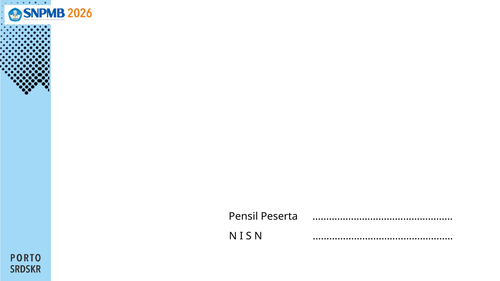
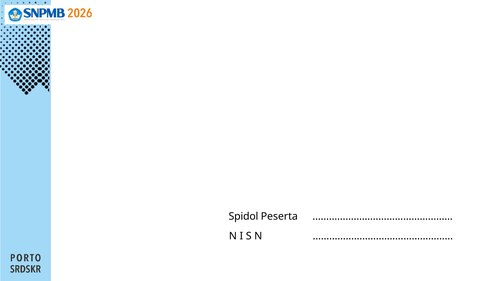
Pensil: Pensil -> Spidol (243, 217)
